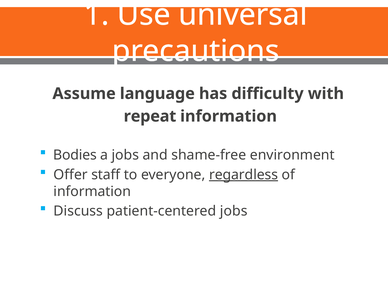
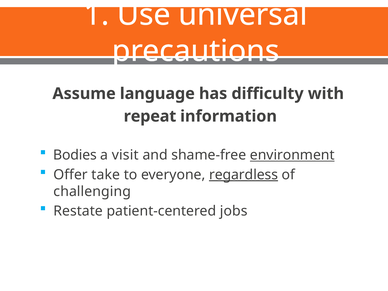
a jobs: jobs -> visit (125, 155)
environment underline: none -> present (292, 155)
staff: staff -> take (106, 175)
information: information -> challenging (92, 192)
Discuss: Discuss -> Restate (78, 211)
